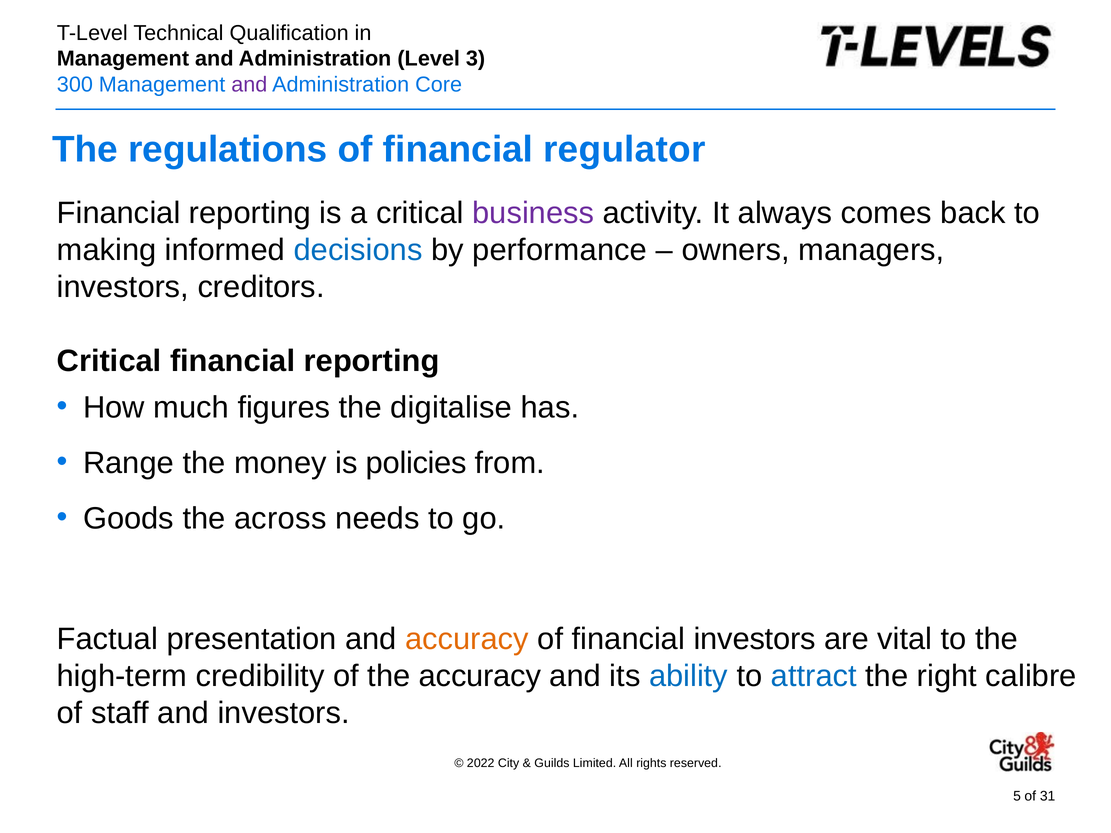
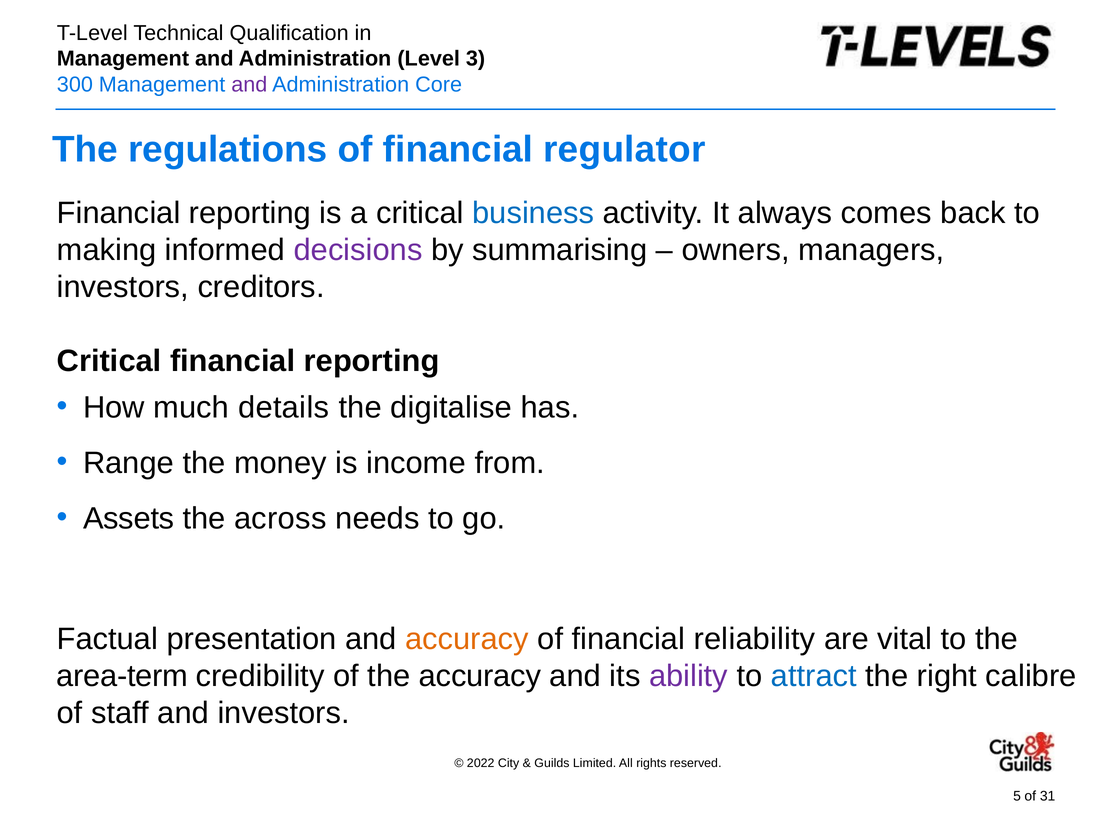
business colour: purple -> blue (533, 213)
decisions colour: blue -> purple (358, 250)
performance: performance -> summarising (560, 250)
figures: figures -> details (284, 407)
policies: policies -> income (416, 463)
Goods: Goods -> Assets (129, 519)
financial investors: investors -> reliability (755, 639)
high-term: high-term -> area-term (122, 676)
ability colour: blue -> purple (688, 676)
